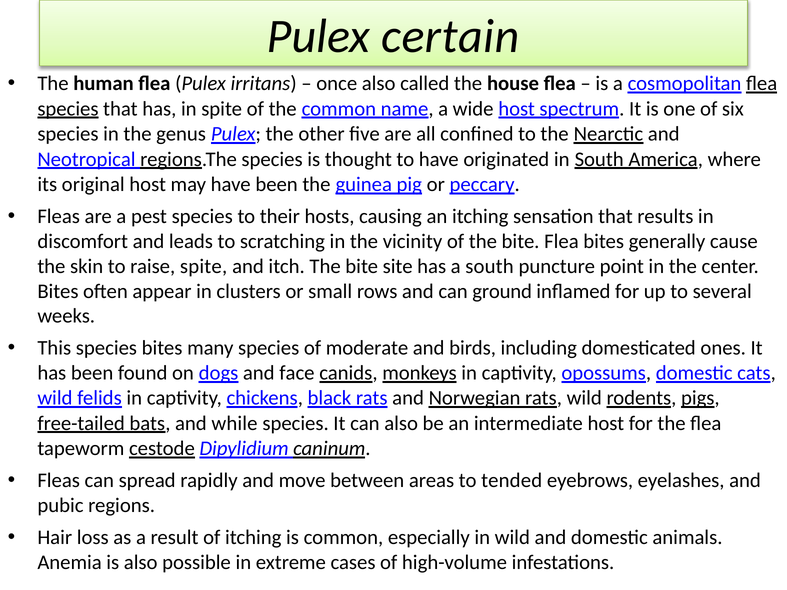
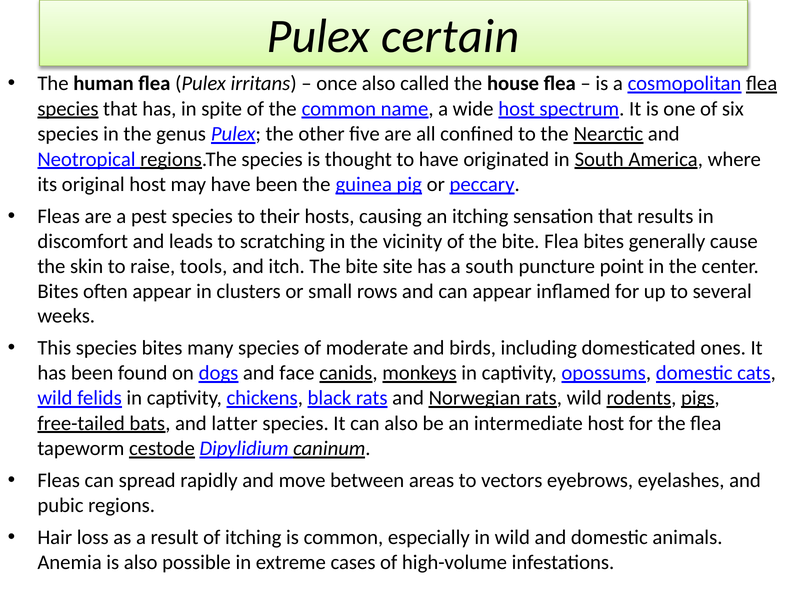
raise spite: spite -> tools (204, 266)
can ground: ground -> appear (502, 291)
while: while -> latter (235, 423)
tended: tended -> vectors (512, 481)
